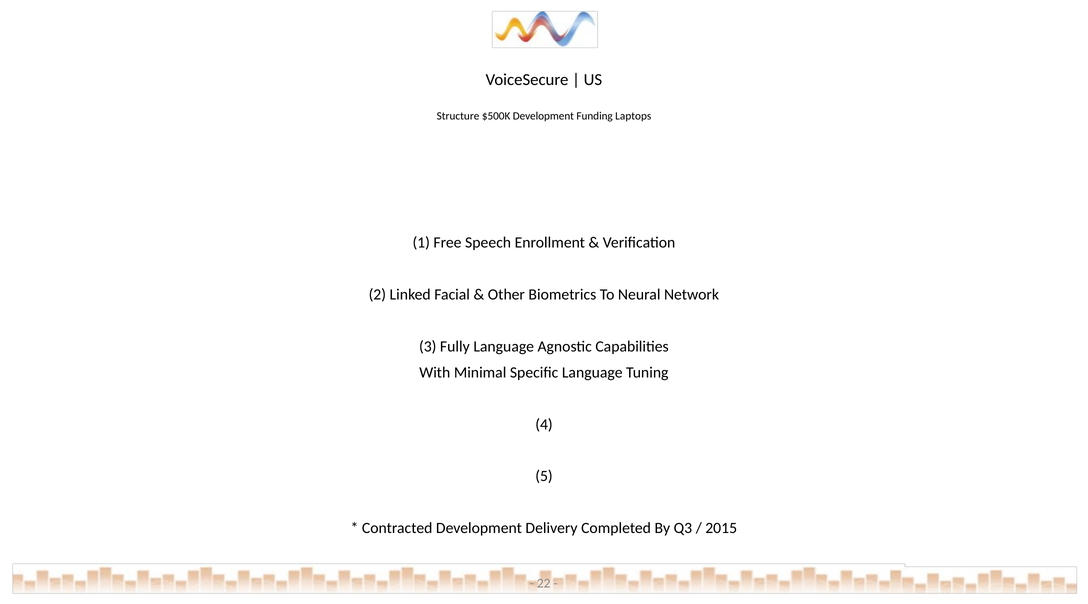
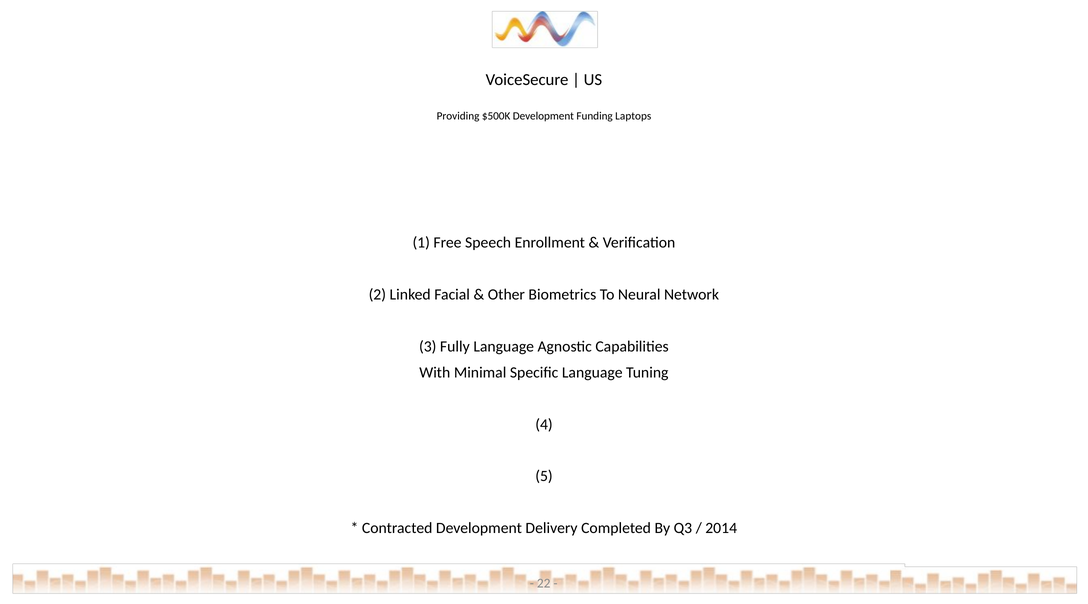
Structure: Structure -> Providing (458, 116)
2015: 2015 -> 2014 (721, 529)
